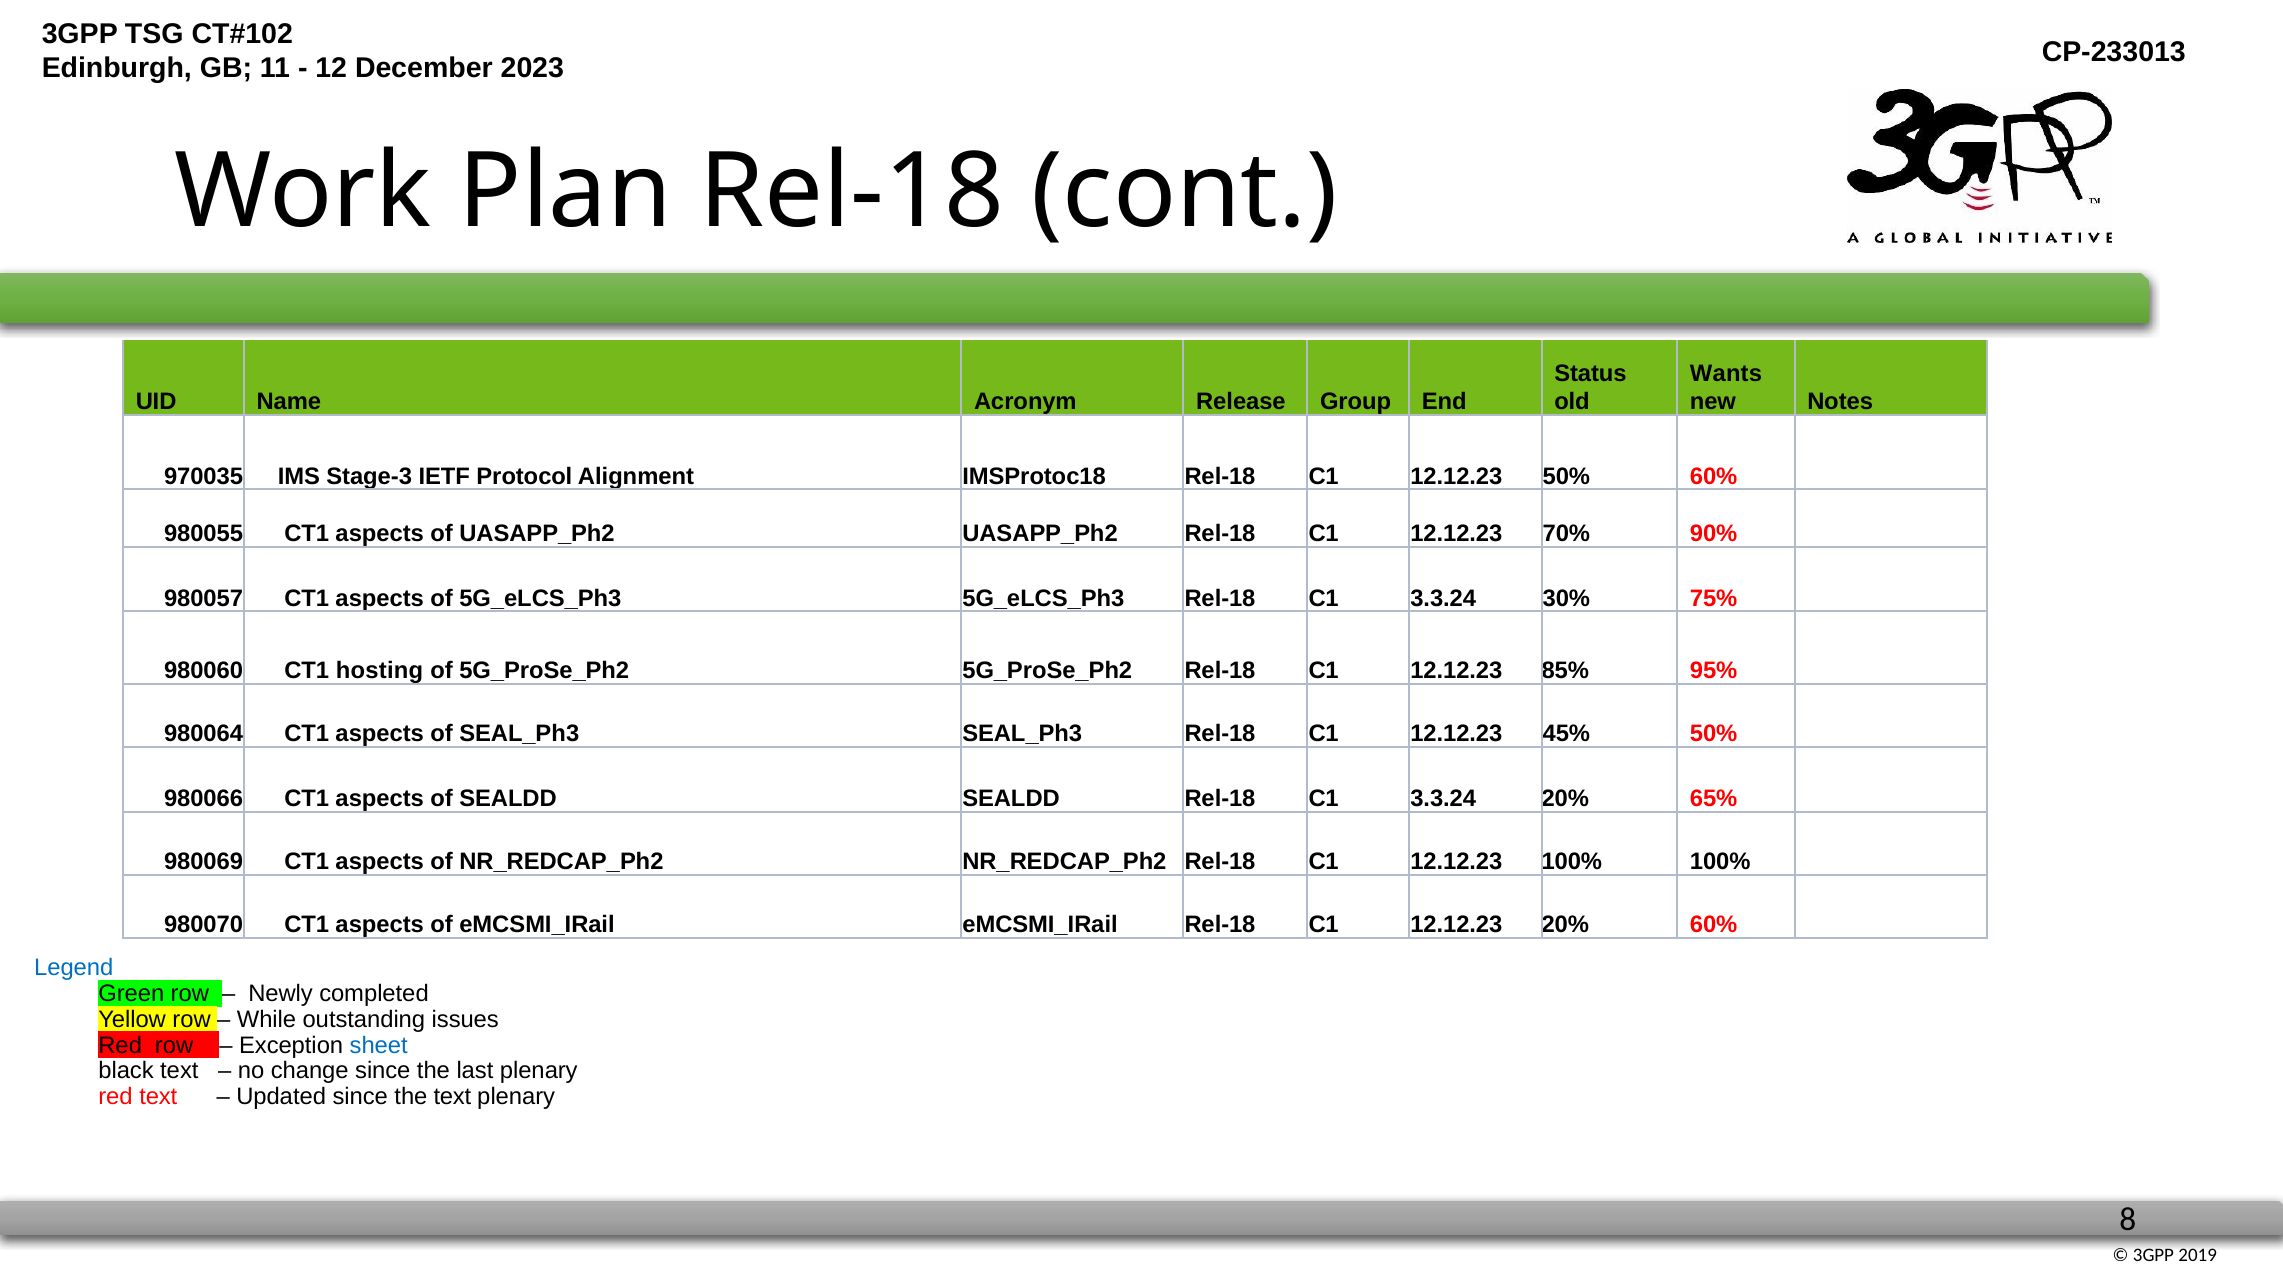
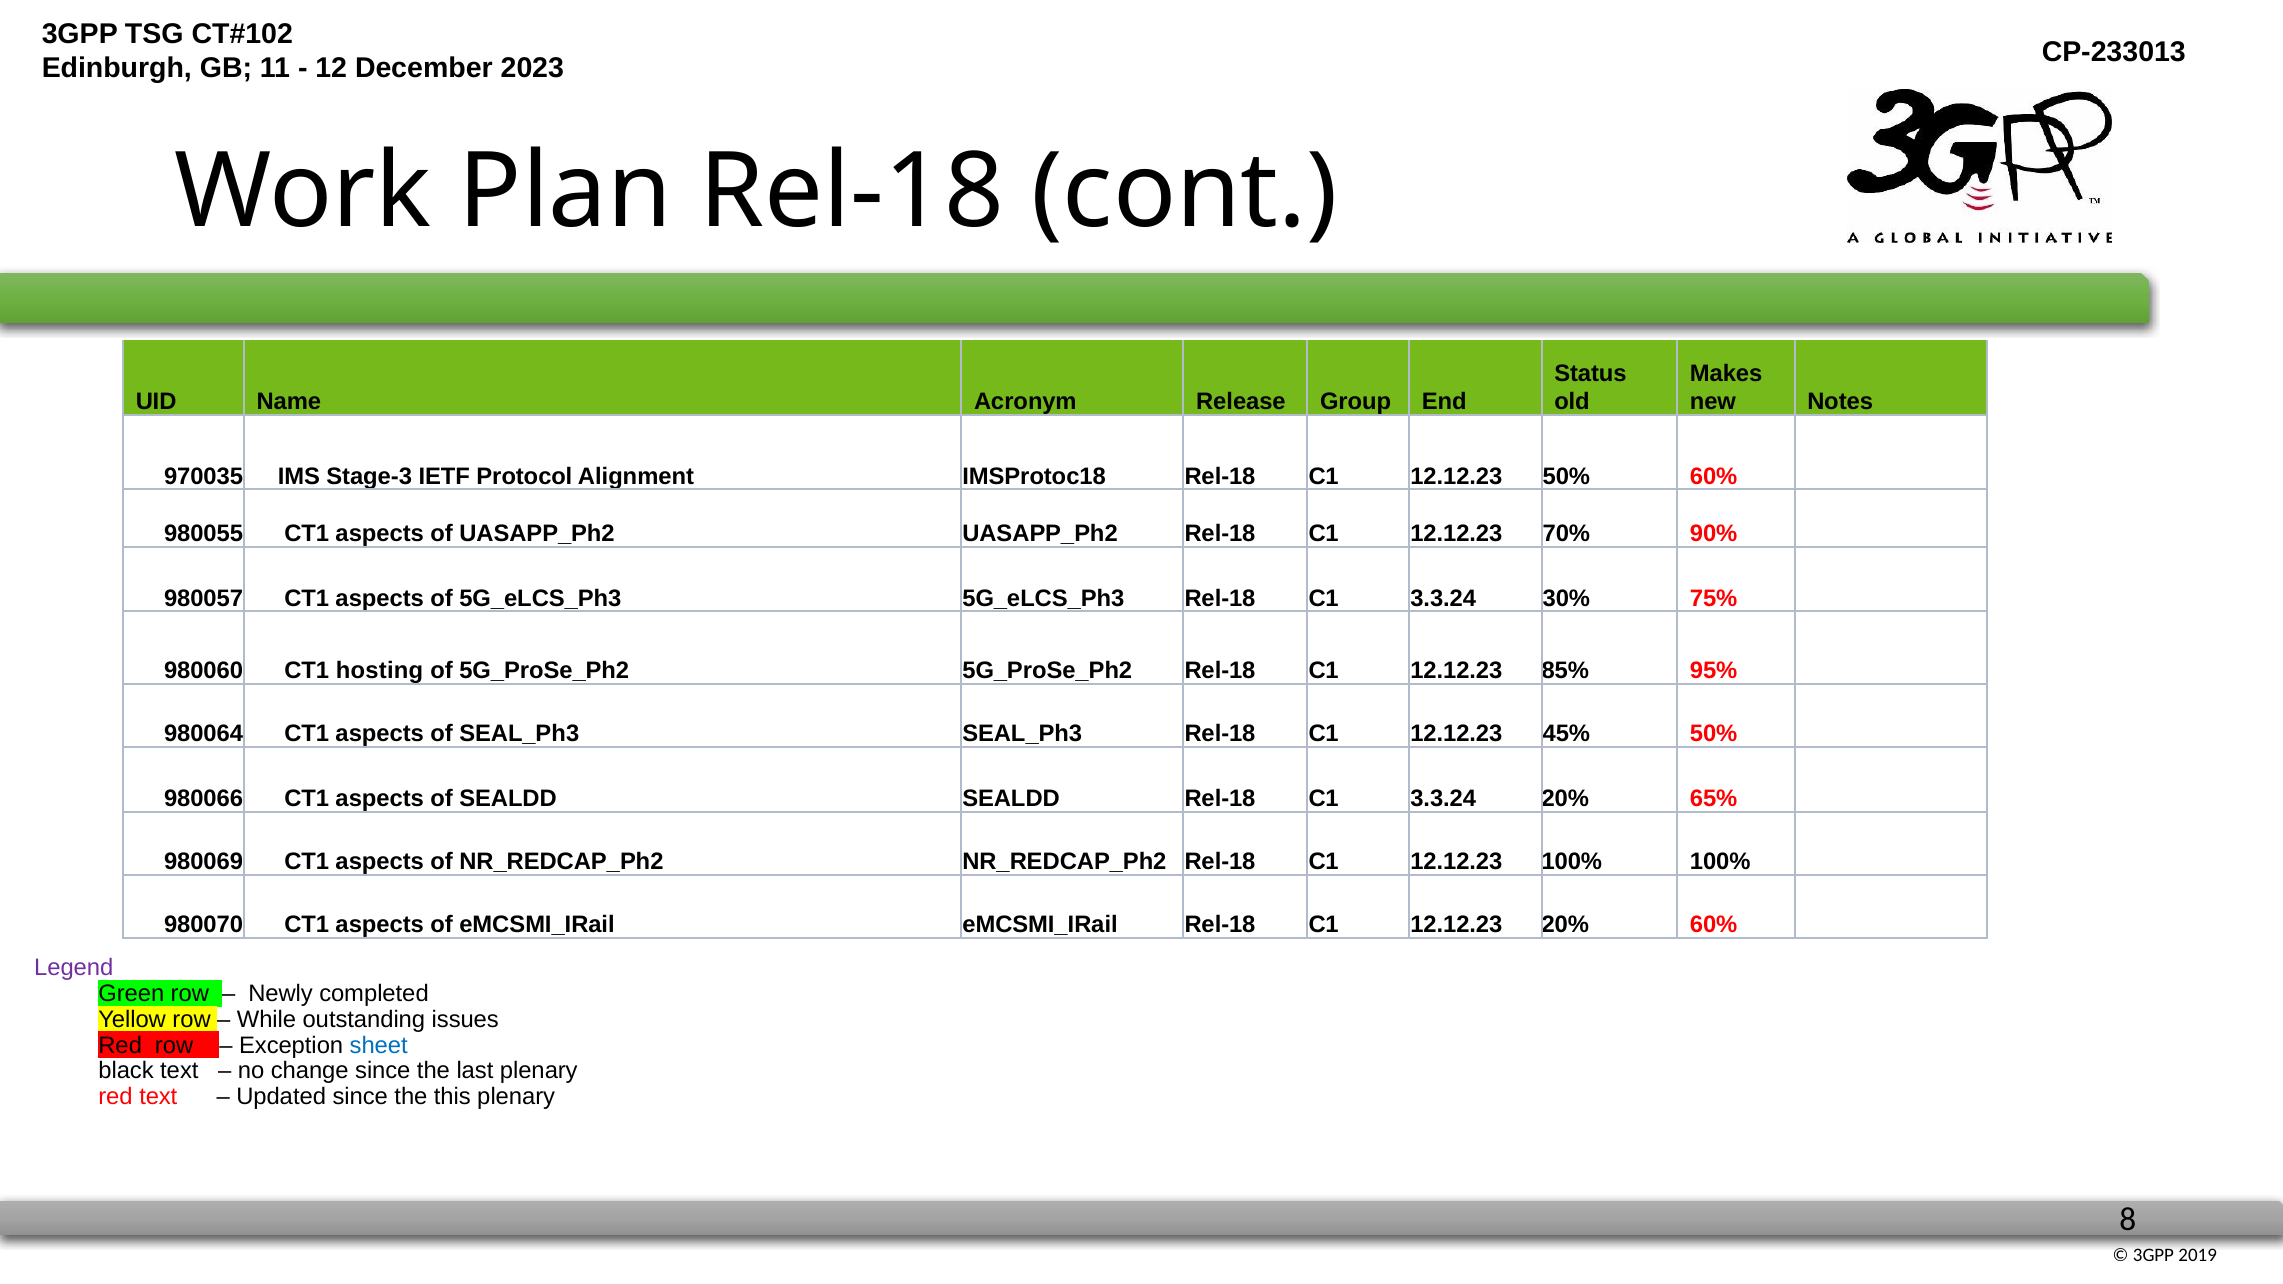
Wants: Wants -> Makes (1726, 373)
Legend colour: blue -> purple (74, 968)
the text: text -> this (452, 1097)
